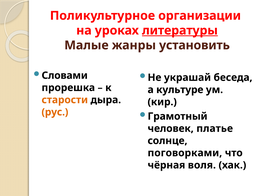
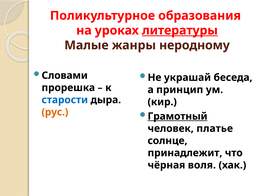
организации: организации -> образования (200, 16)
установить: установить -> неродному (194, 45)
культуре: культуре -> принцип (180, 90)
старости colour: orange -> blue (65, 100)
Грамотный underline: none -> present (178, 116)
поговорками: поговорками -> принадлежит (185, 153)
